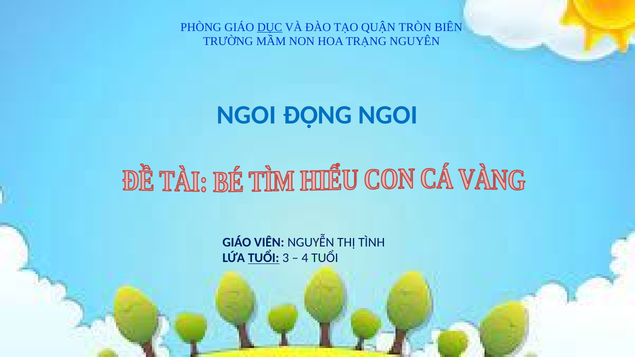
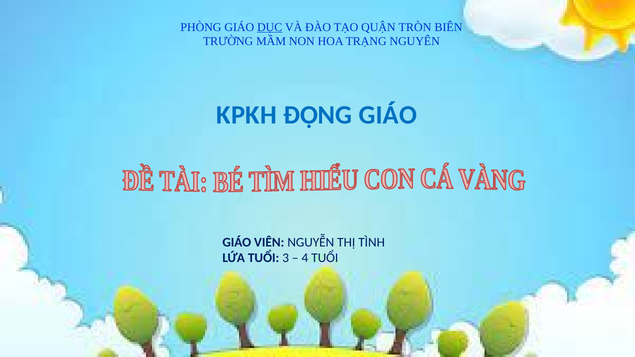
NGOI: NGOI -> KPKH (247, 115)
ĐỘNG NGOI: NGOI -> GIÁO (388, 115)
TUỔI underline: present -> none (264, 258)
